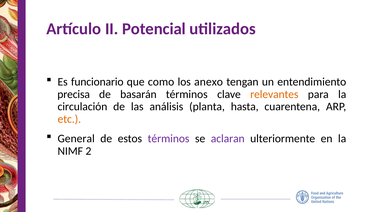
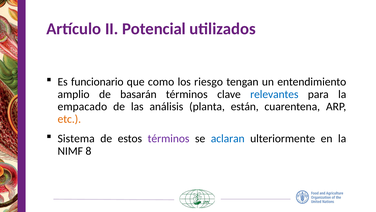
anexo: anexo -> riesgo (209, 82)
precisa: precisa -> amplio (74, 94)
relevantes colour: orange -> blue (274, 94)
circulación: circulación -> empacado (82, 106)
hasta: hasta -> están (245, 106)
General: General -> Sistema (76, 138)
aclaran colour: purple -> blue (228, 138)
2: 2 -> 8 (88, 151)
